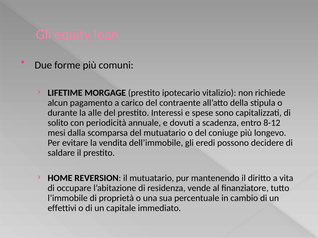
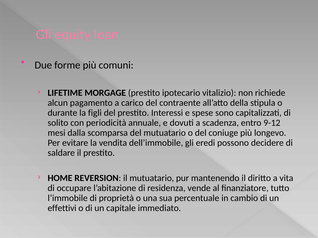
alle: alle -> figli (95, 113)
8-12: 8-12 -> 9-12 (272, 123)
